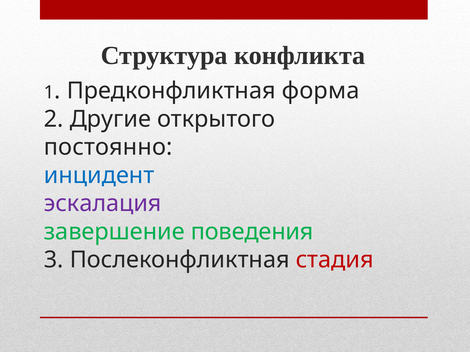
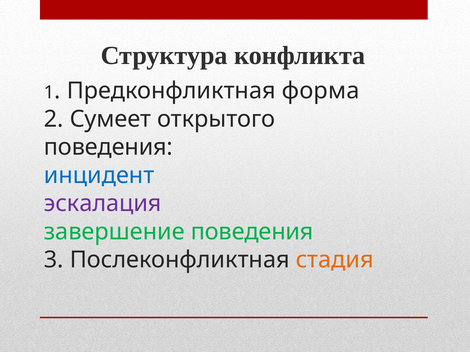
Другие: Другие -> Сумеет (110, 119)
постоянно: постоянно -> поведения (108, 147)
стадия colour: red -> orange (335, 260)
